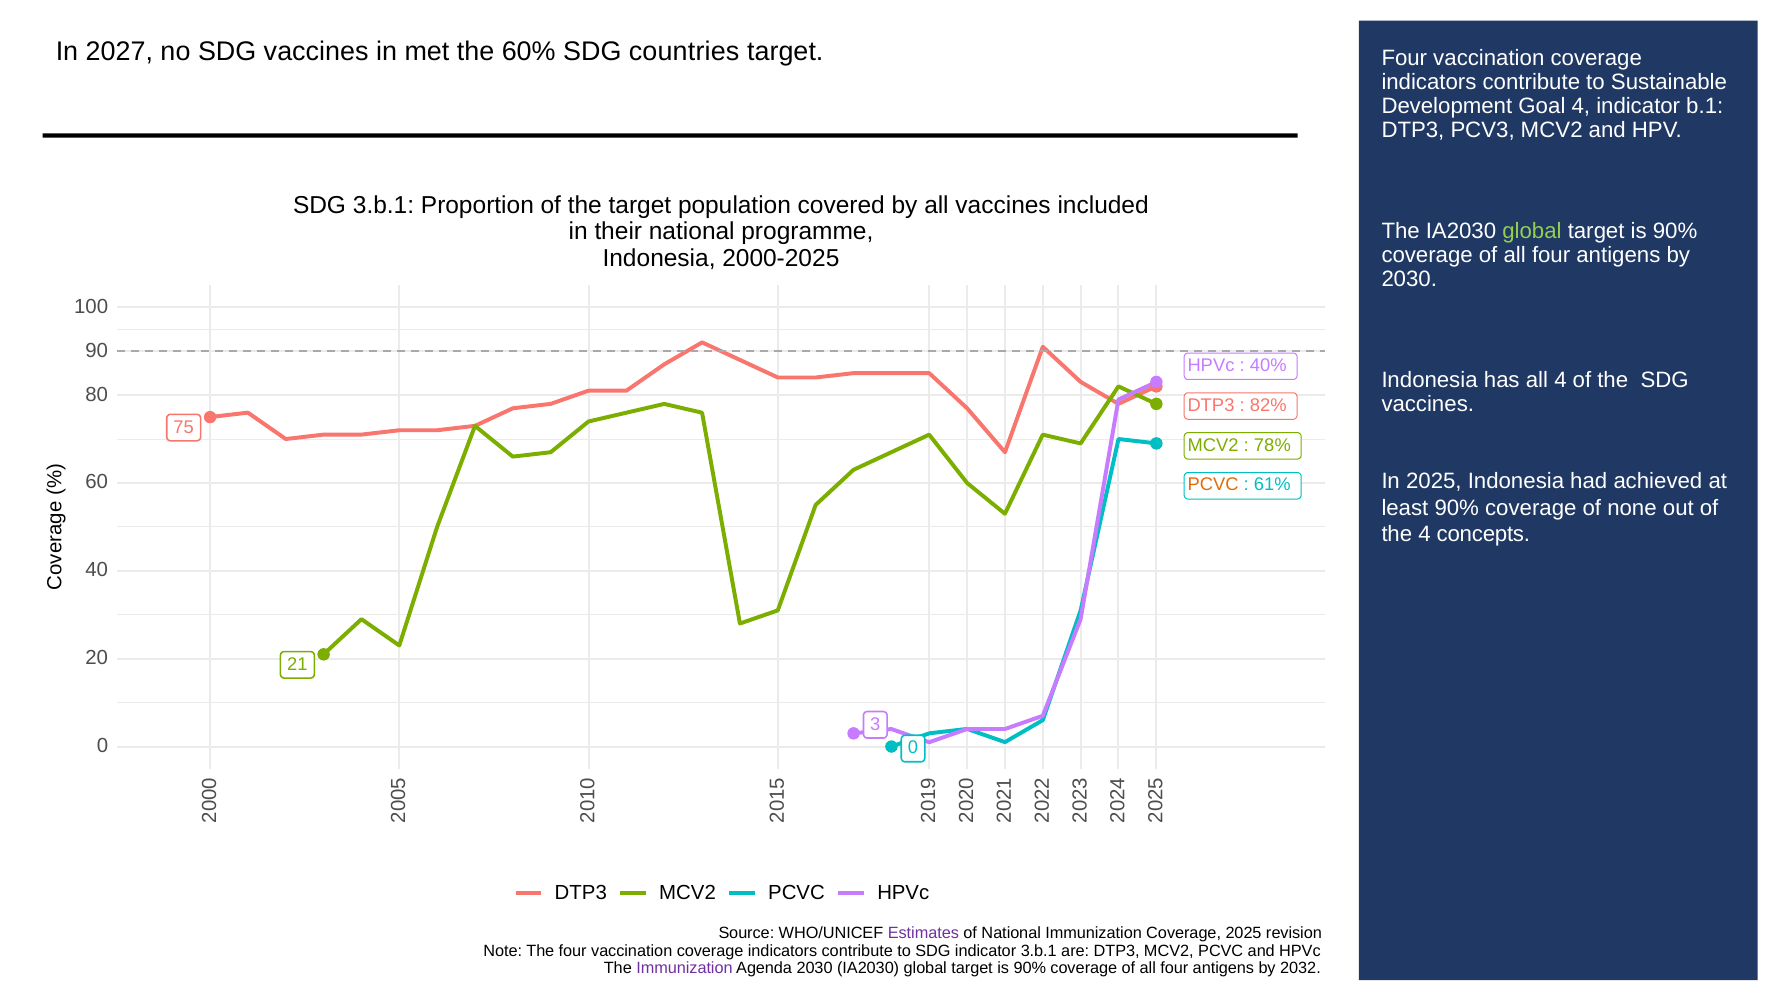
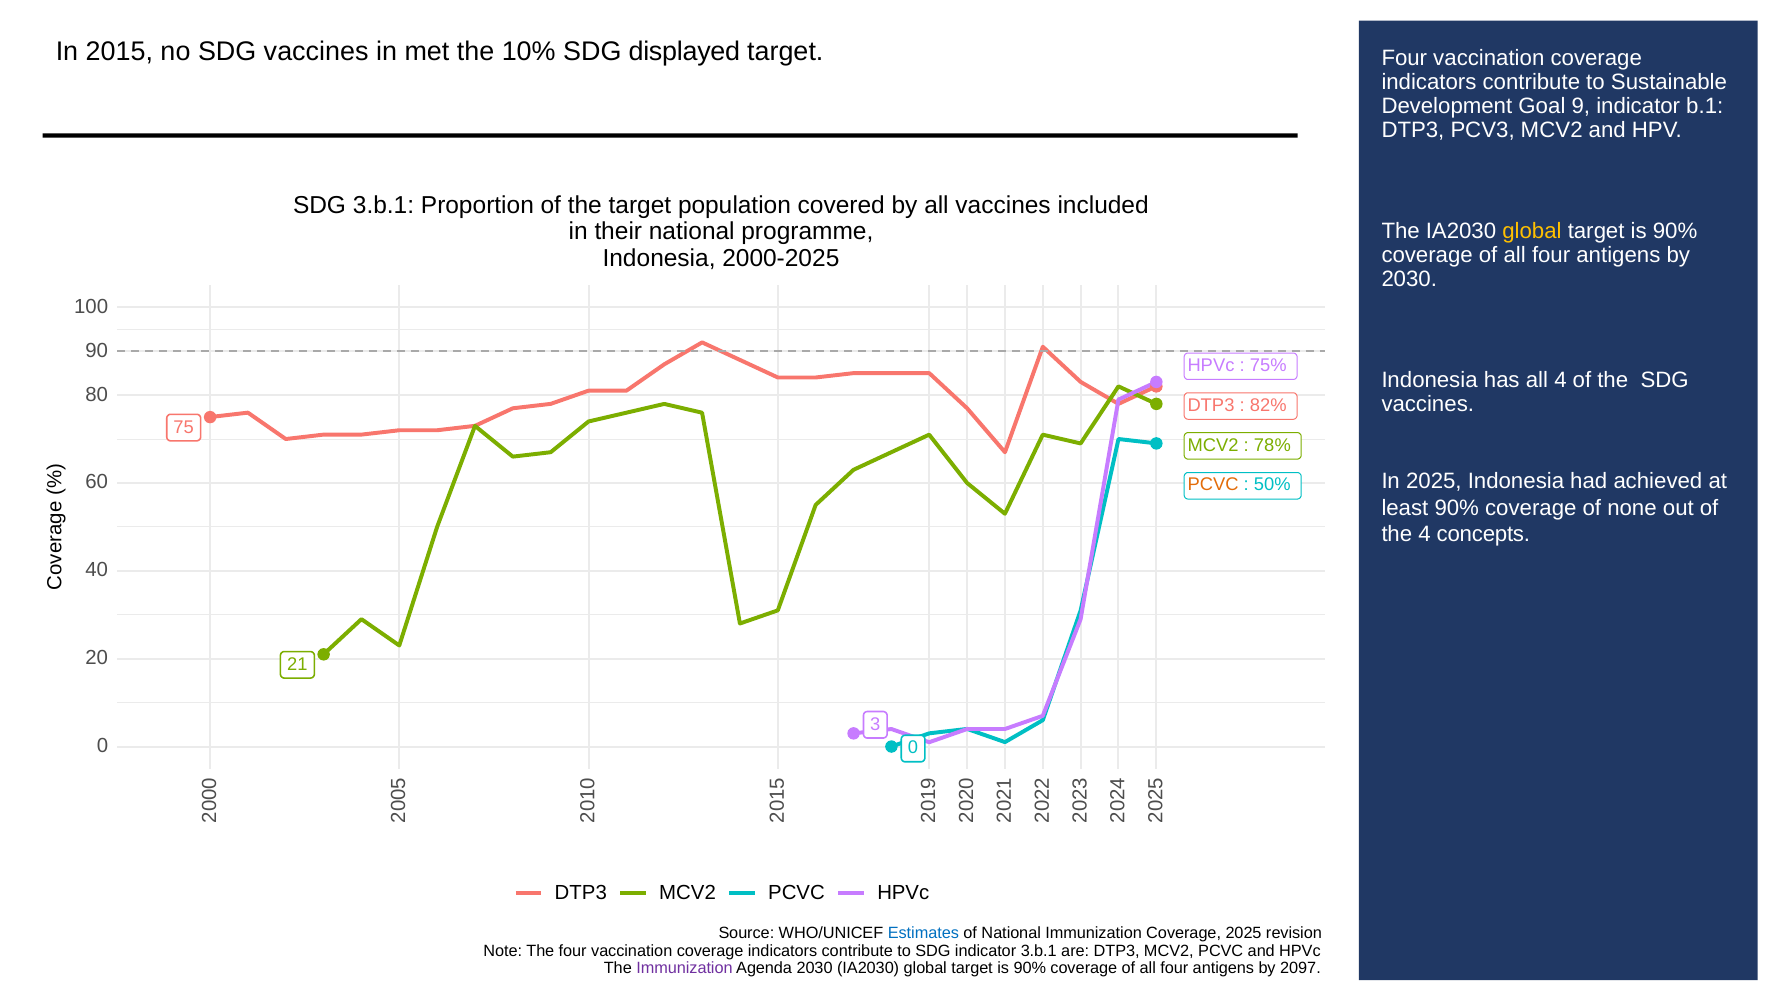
2027: 2027 -> 2015 (119, 51)
60%: 60% -> 10% (529, 51)
countries: countries -> displayed (684, 51)
Goal 4: 4 -> 9 (1581, 107)
global colour: light green -> yellow (1532, 231)
40%: 40% -> 75% (1268, 366)
61%: 61% -> 50% (1272, 485)
Estimates colour: purple -> blue (923, 934)
2032: 2032 -> 2097 (1300, 969)
